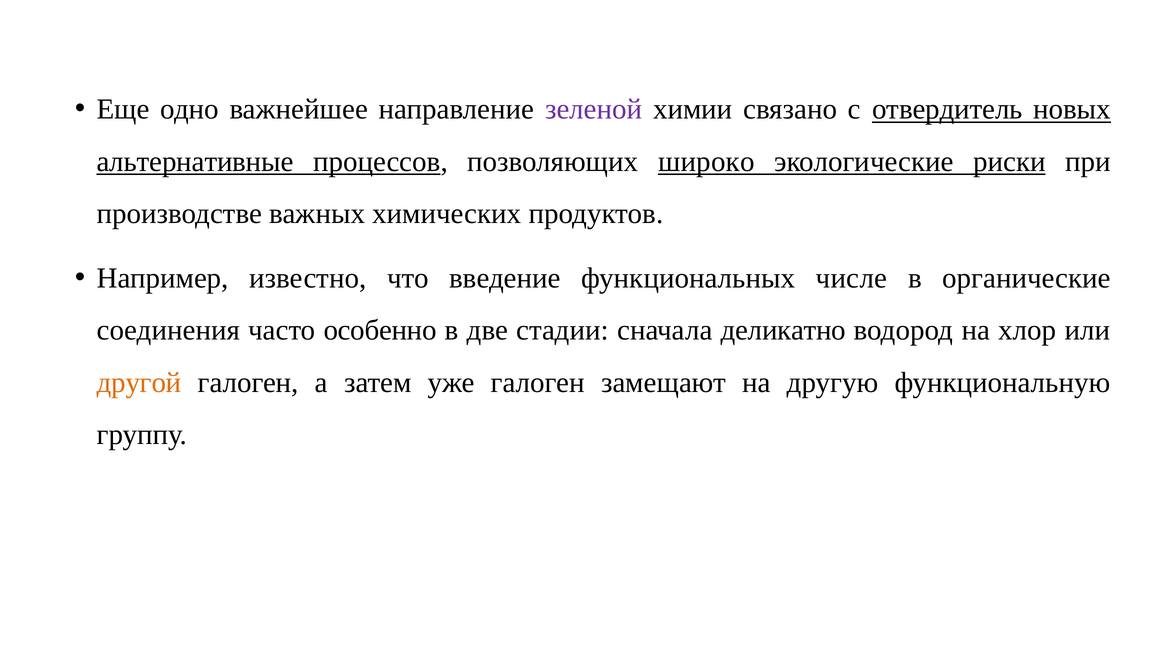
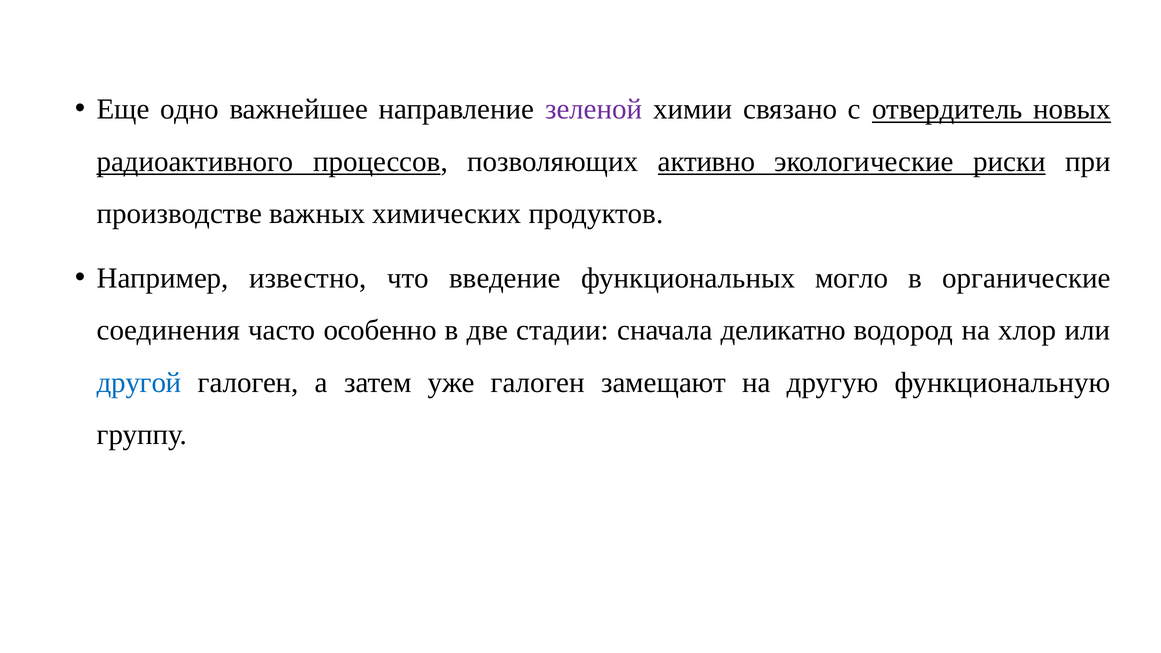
альтернативные: альтернативные -> радиоактивного (195, 161)
широко: широко -> активно (707, 161)
числе: числе -> могло (852, 278)
другой colour: orange -> blue (139, 383)
